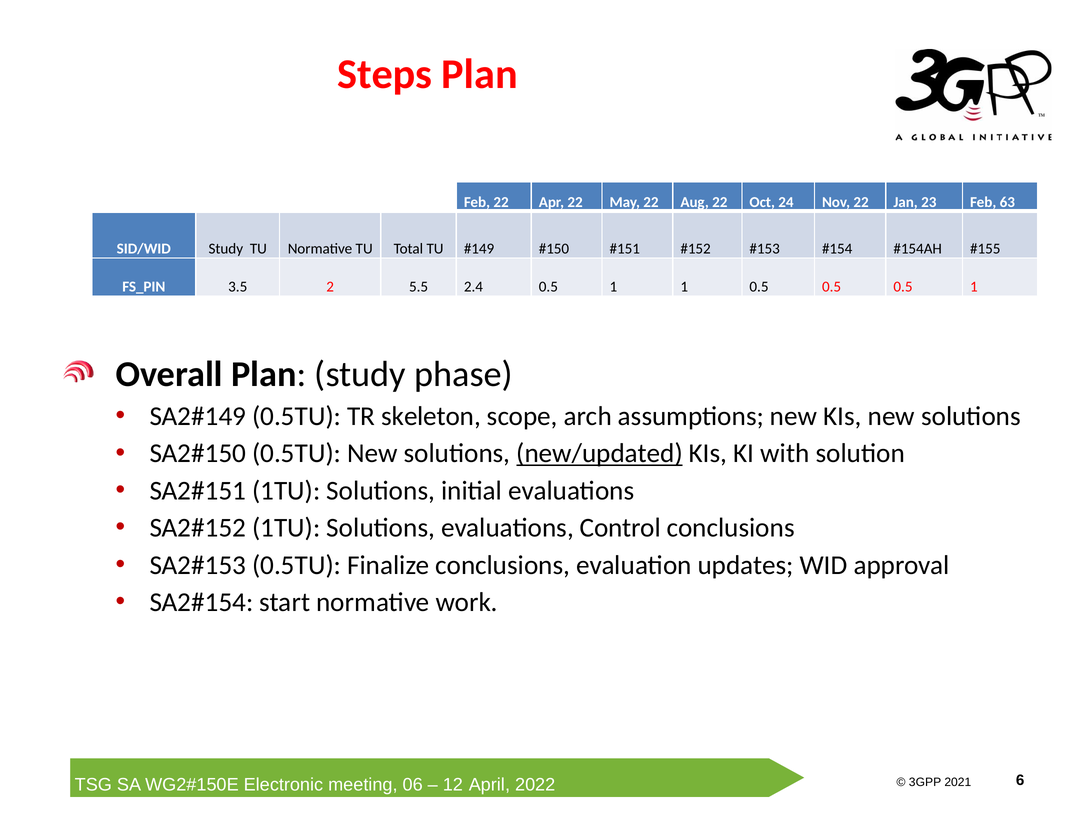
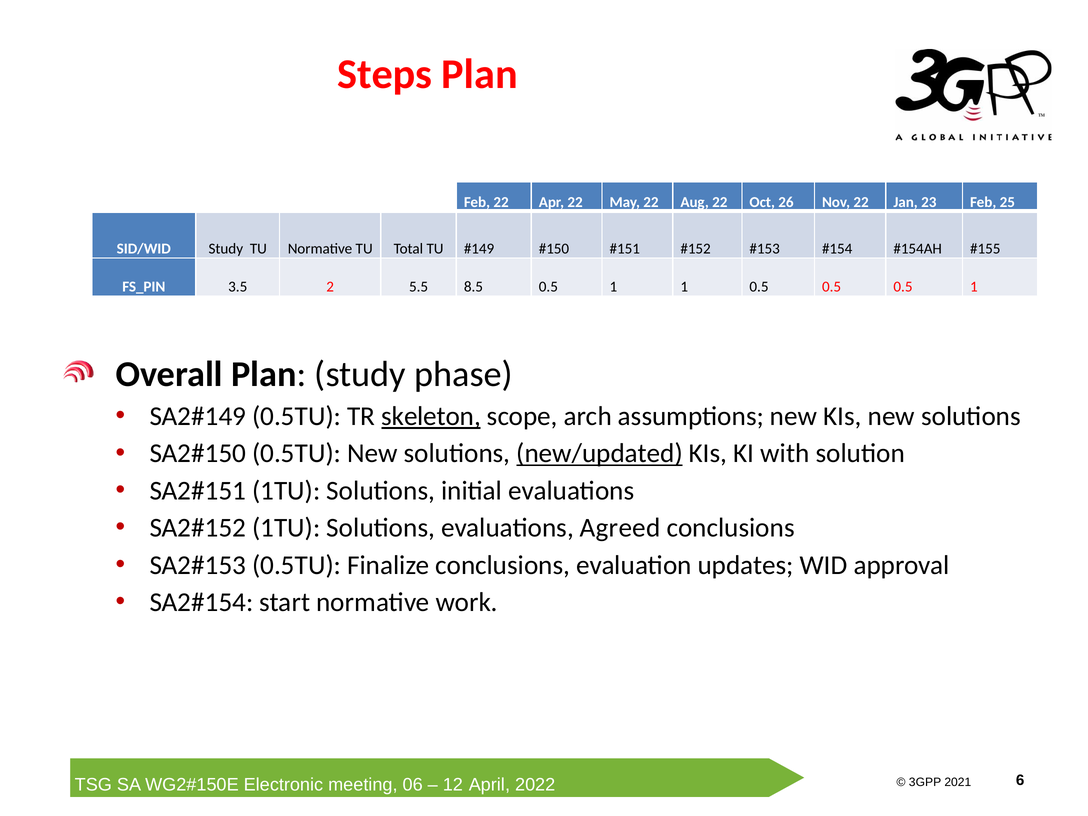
24: 24 -> 26 (786, 202)
63: 63 -> 25 (1007, 202)
2.4: 2.4 -> 8.5 (473, 287)
skeleton underline: none -> present (431, 416)
Control: Control -> Agreed (620, 528)
